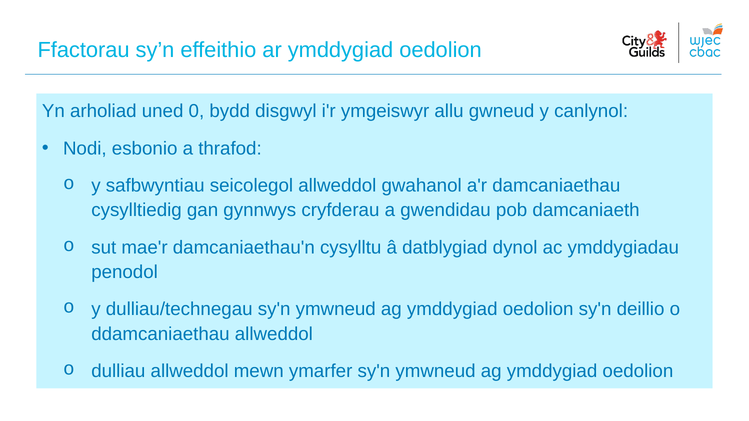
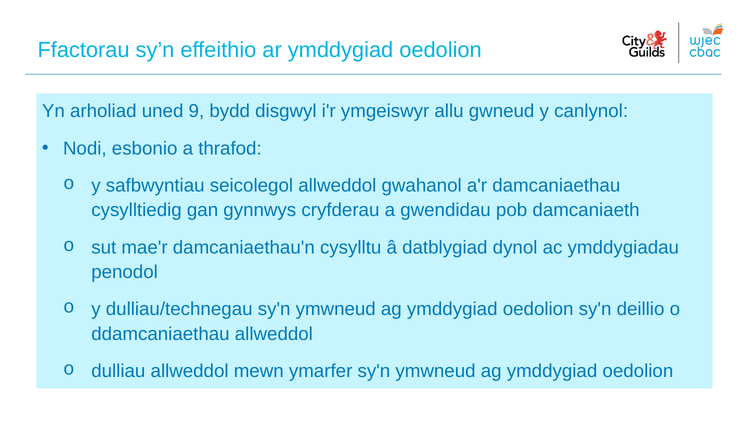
0: 0 -> 9 (196, 111)
